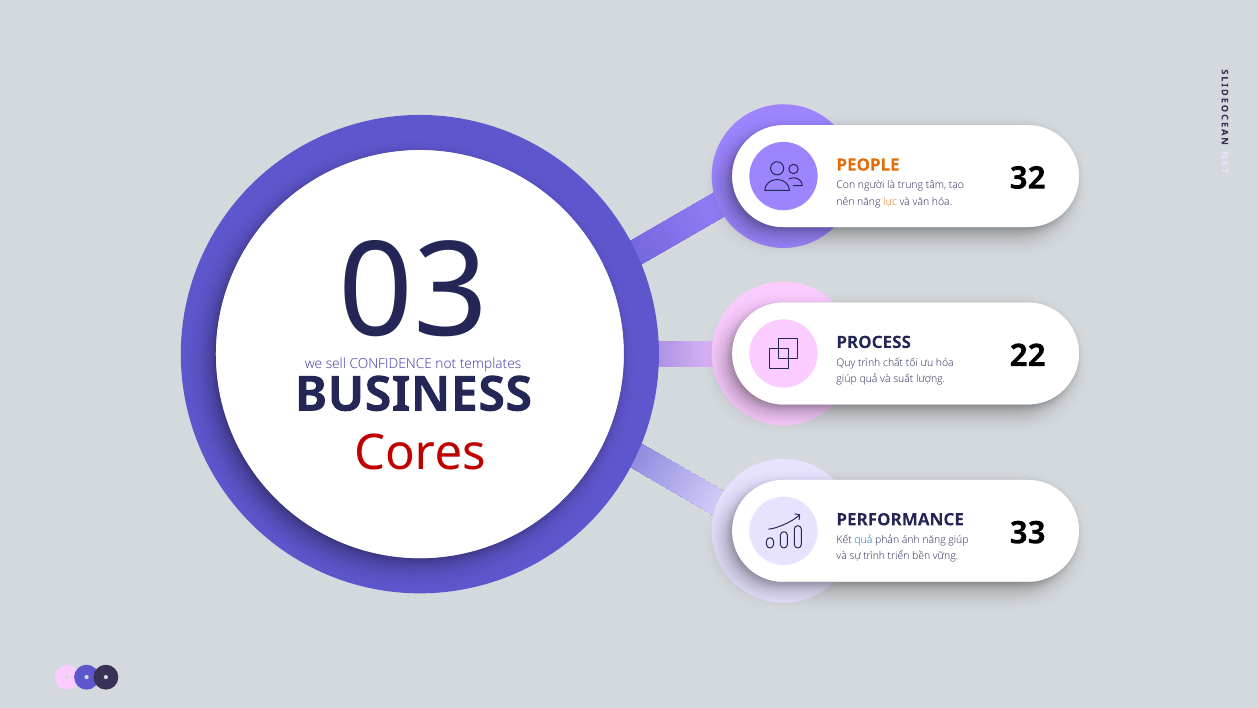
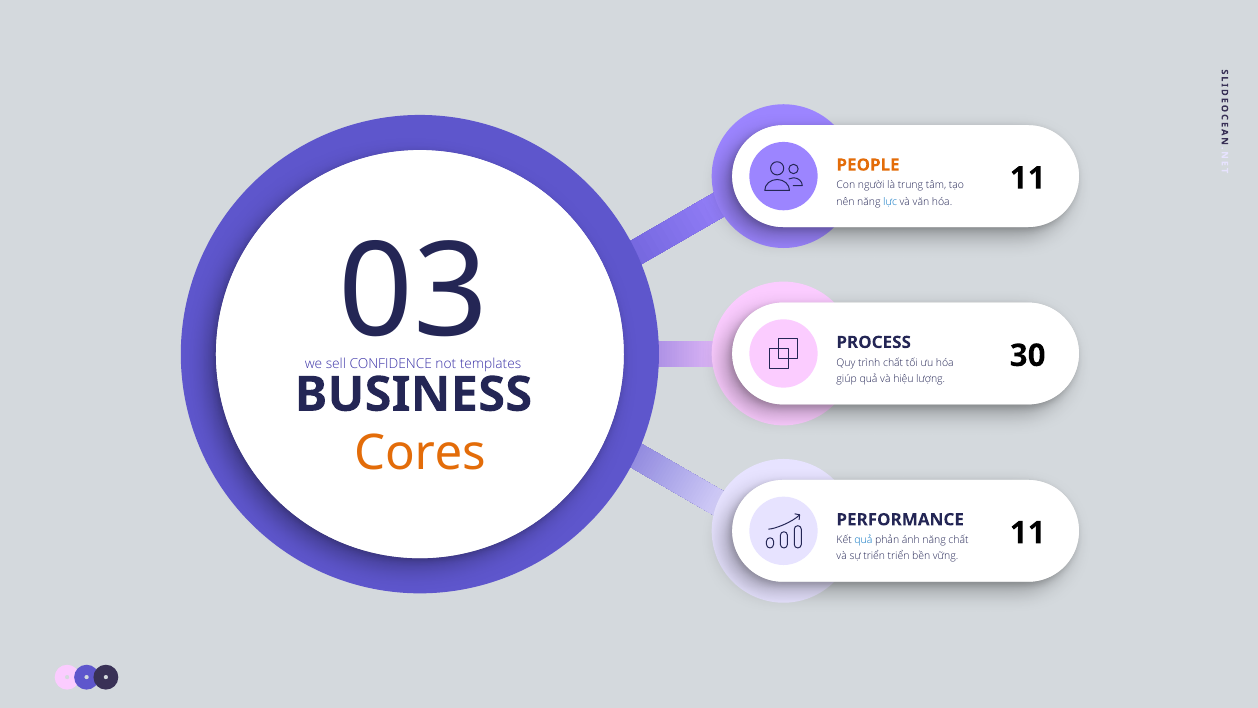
lực colour: orange -> blue (890, 202)
hóa 32: 32 -> 11 (1028, 178)
suất: suất -> hiệu (903, 379)
22: 22 -> 30 (1028, 355)
Cores colour: red -> orange (420, 453)
năng giúp: giúp -> chất (958, 540)
sự trình: trình -> triển (874, 556)
vững 33: 33 -> 11 (1028, 533)
